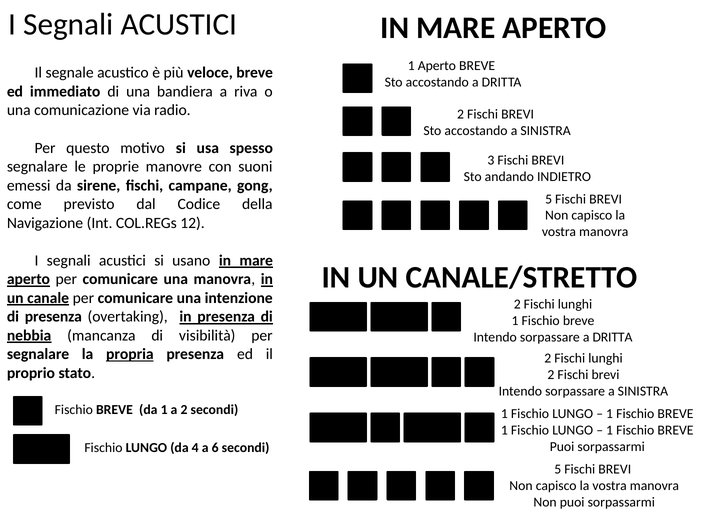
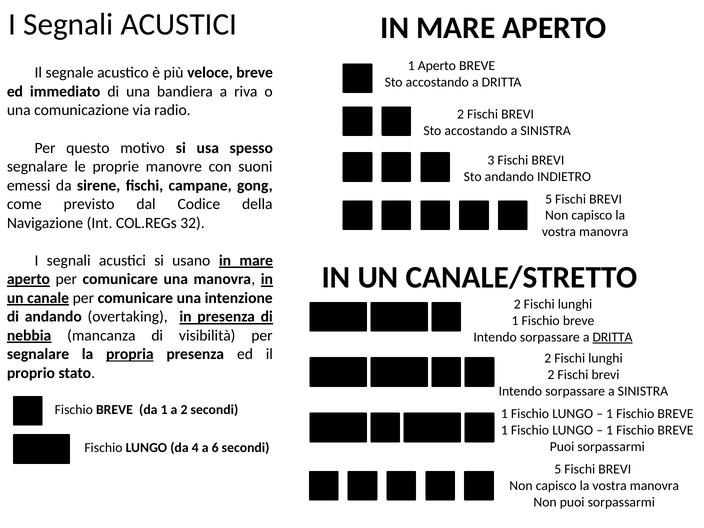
12: 12 -> 32 (193, 223)
di presenza: presenza -> andando (53, 317)
DRITTA underline: none -> present (612, 337)
